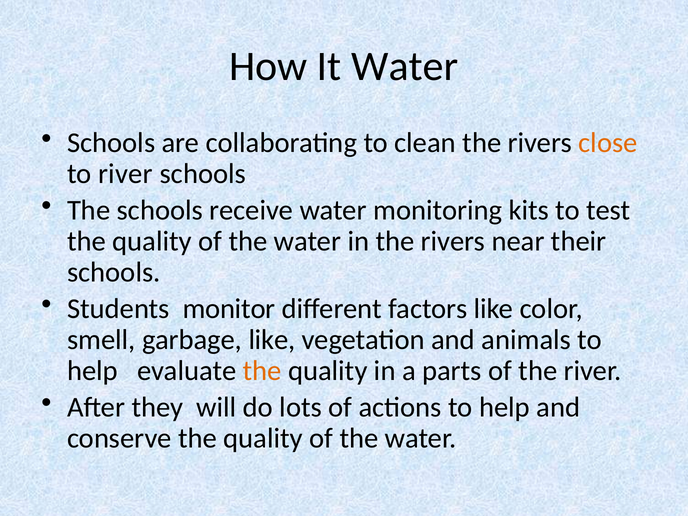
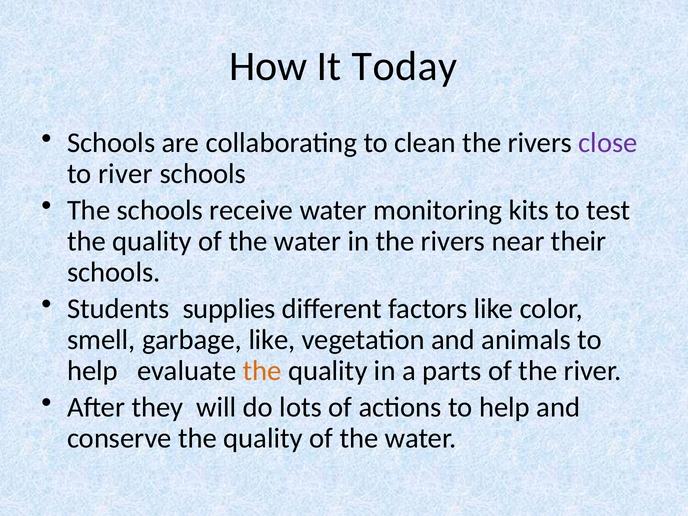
It Water: Water -> Today (405, 67)
close colour: orange -> purple (608, 143)
monitor: monitor -> supplies (229, 309)
